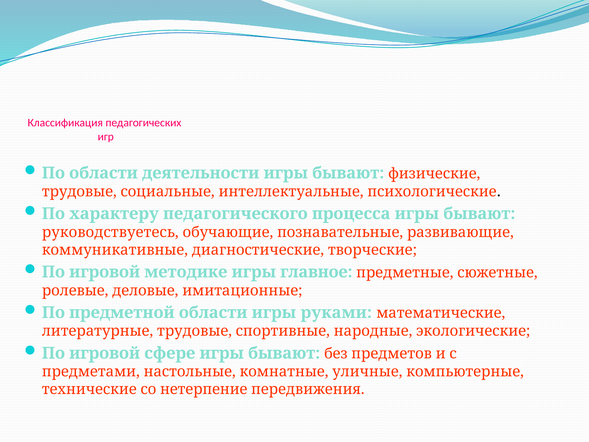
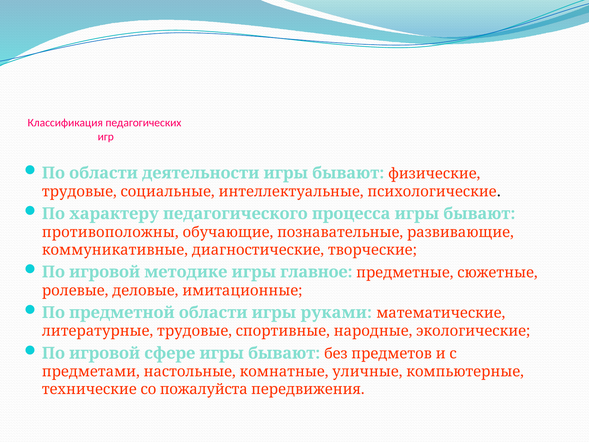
руководствуетесь: руководствуетесь -> противоположны (110, 232)
нетерпение: нетерпение -> пожалуйста (204, 389)
